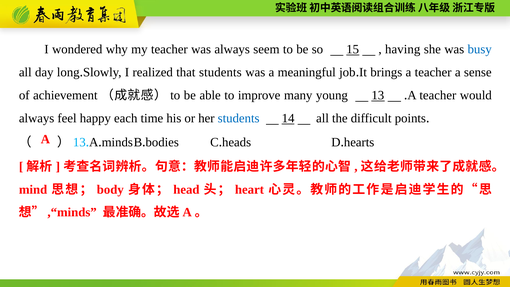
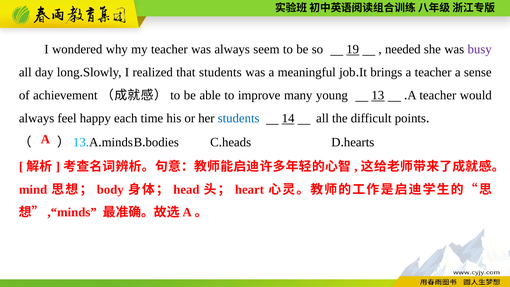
15: 15 -> 19 (353, 49)
having: having -> needed (403, 49)
busy colour: blue -> purple (480, 49)
